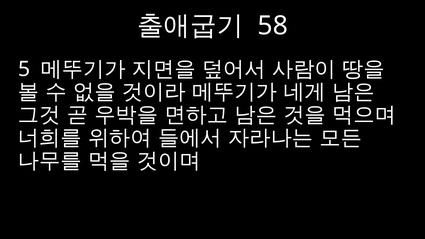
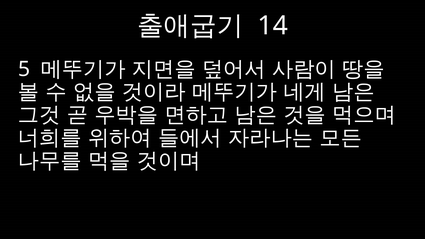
58: 58 -> 14 (273, 26)
